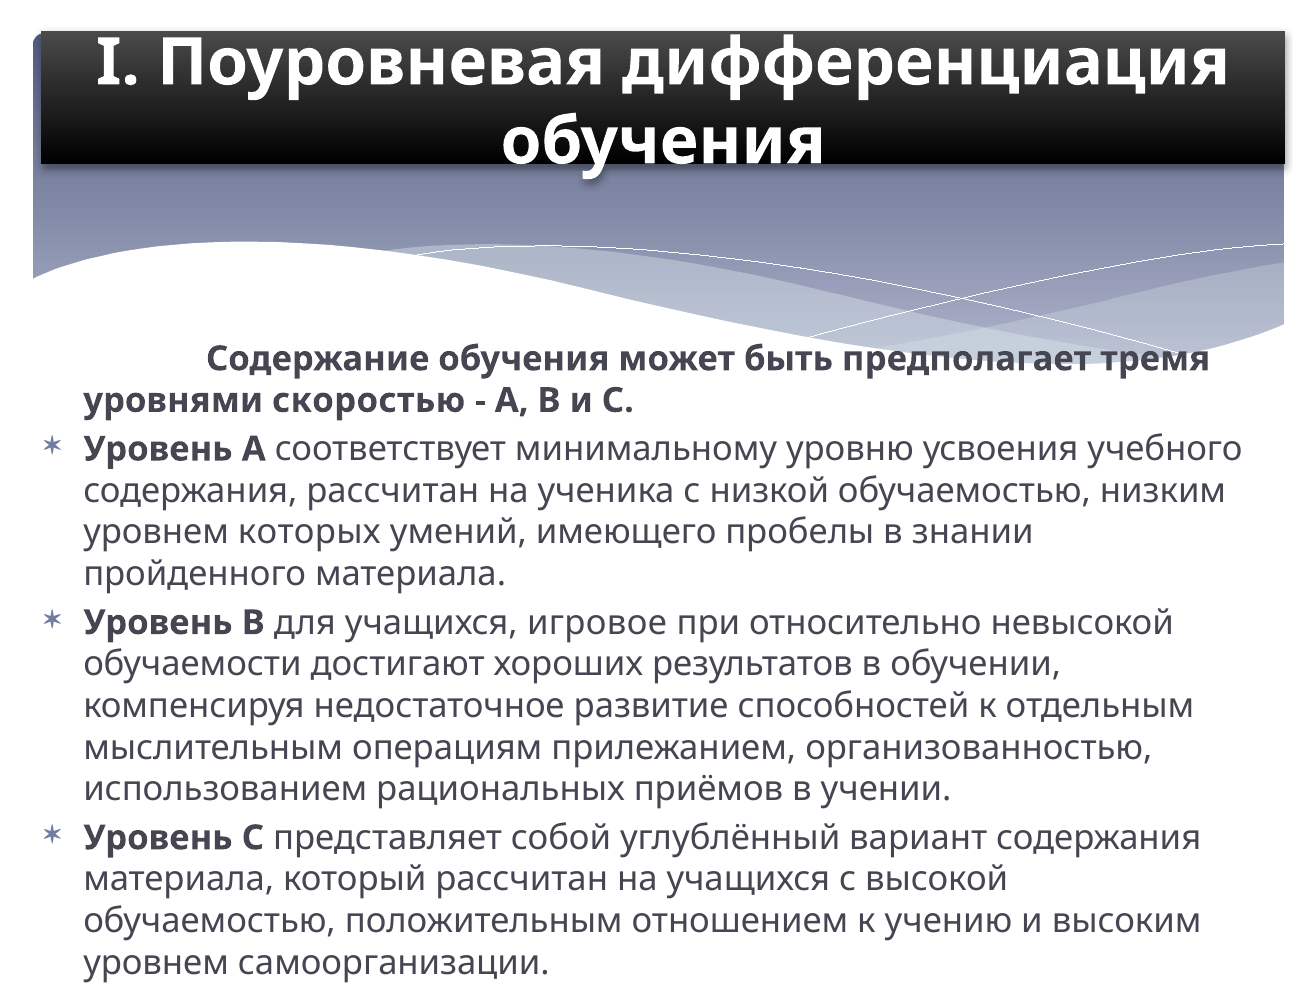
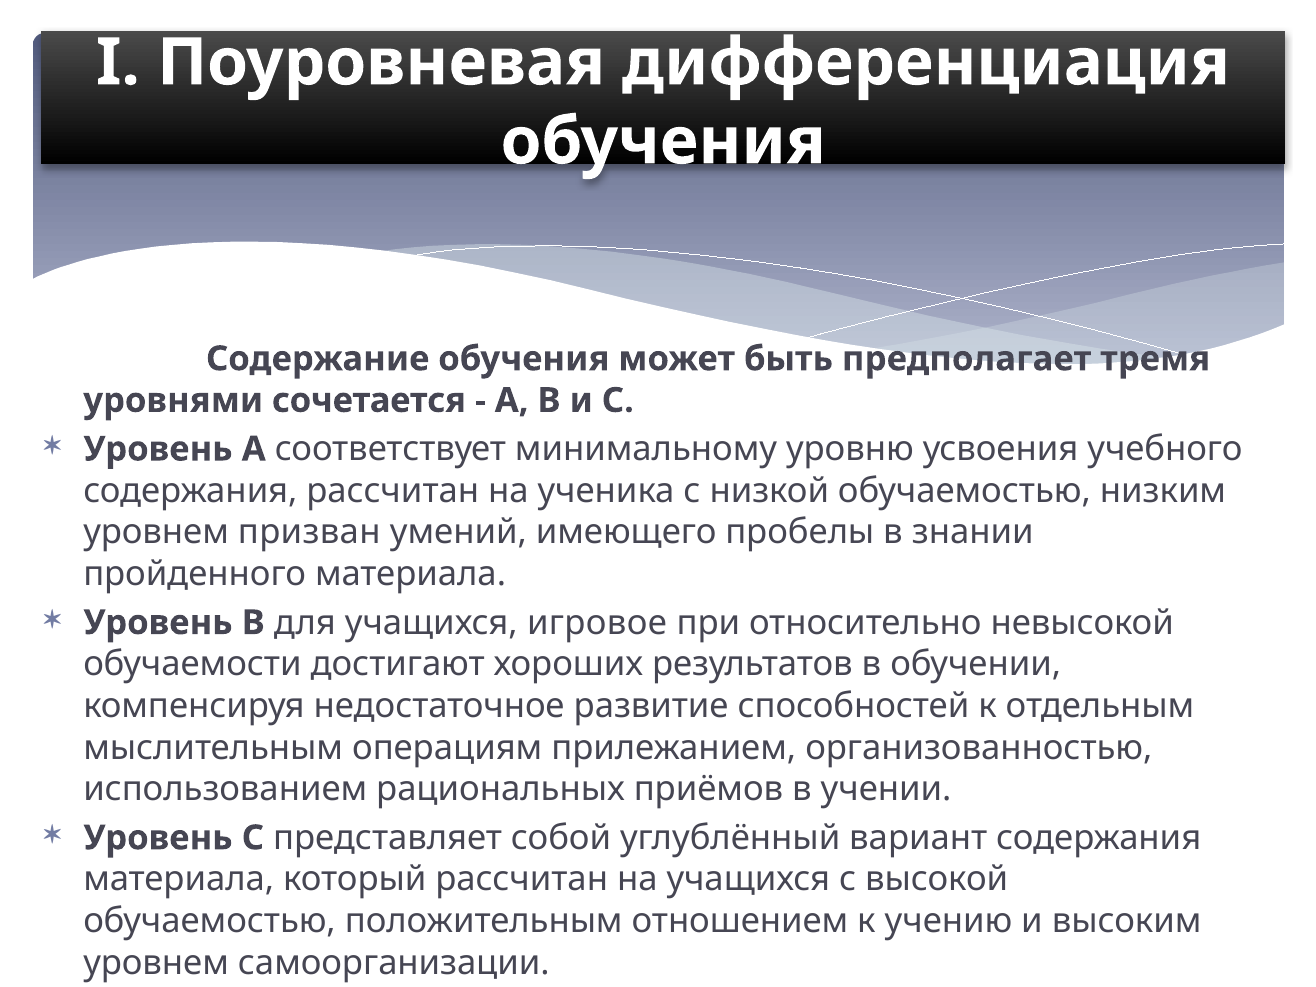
скоростью: скоростью -> сочетается (369, 400)
которых: которых -> призван (309, 532)
